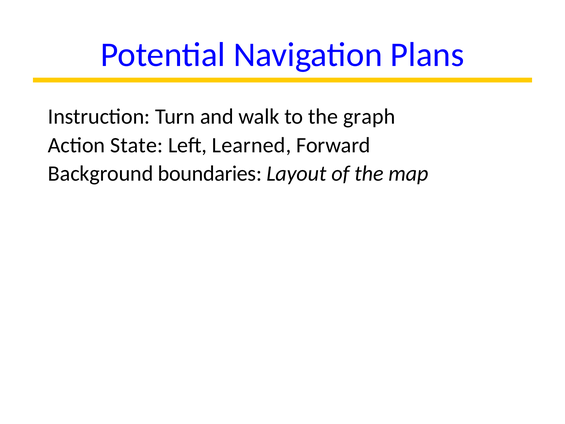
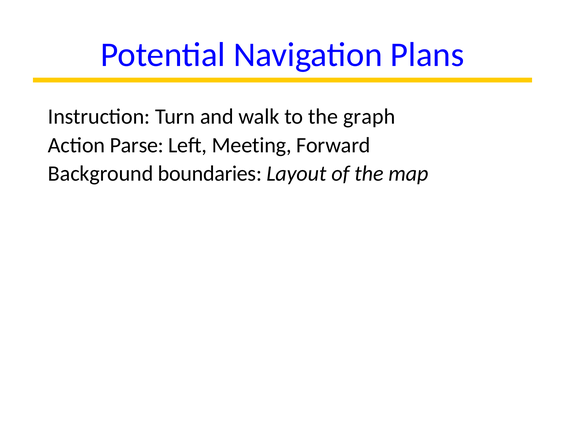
State: State -> Parse (137, 145)
Learned: Learned -> Meeting (252, 145)
